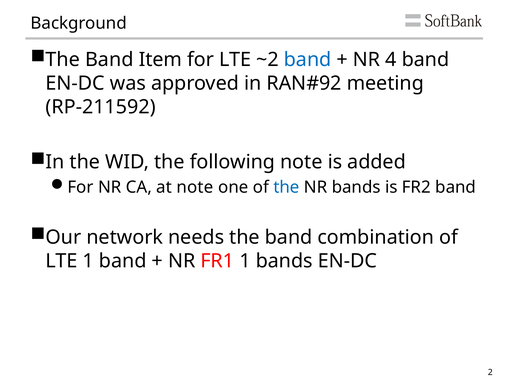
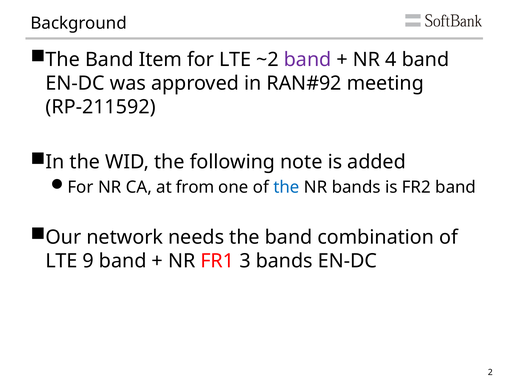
band colour: blue -> purple (308, 60)
at note: note -> from (195, 187)
LTE 1: 1 -> 9 (88, 261)
FR1 1: 1 -> 3 (245, 261)
